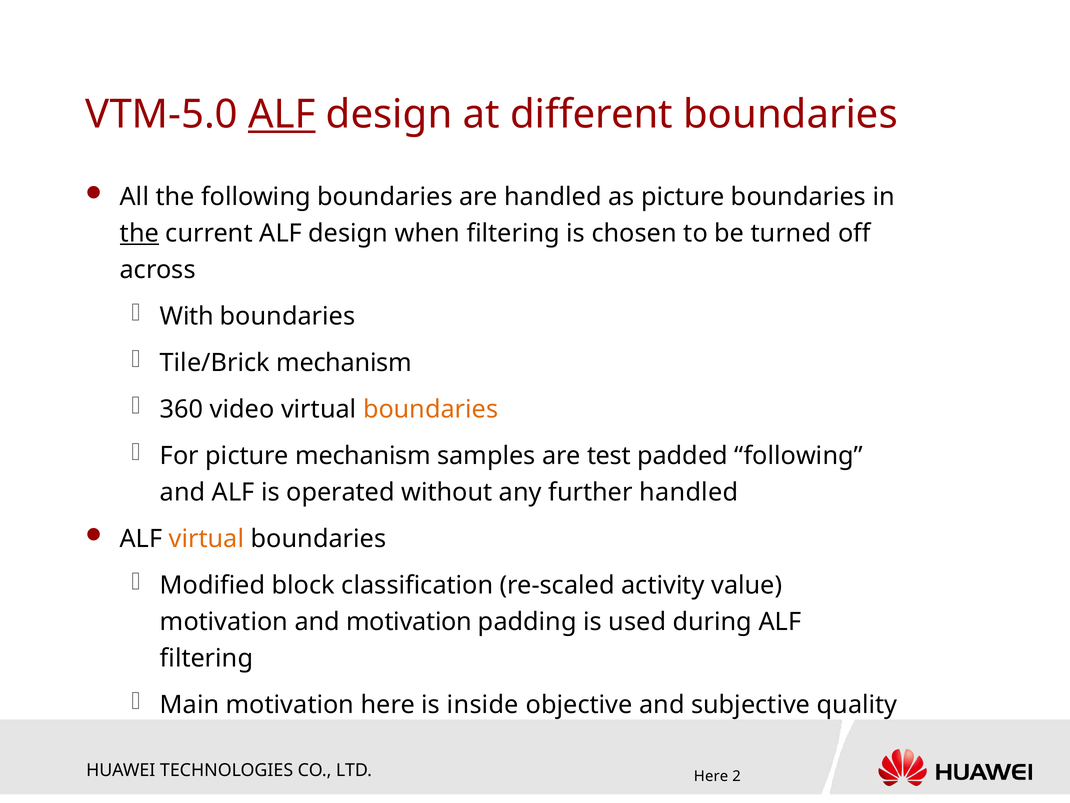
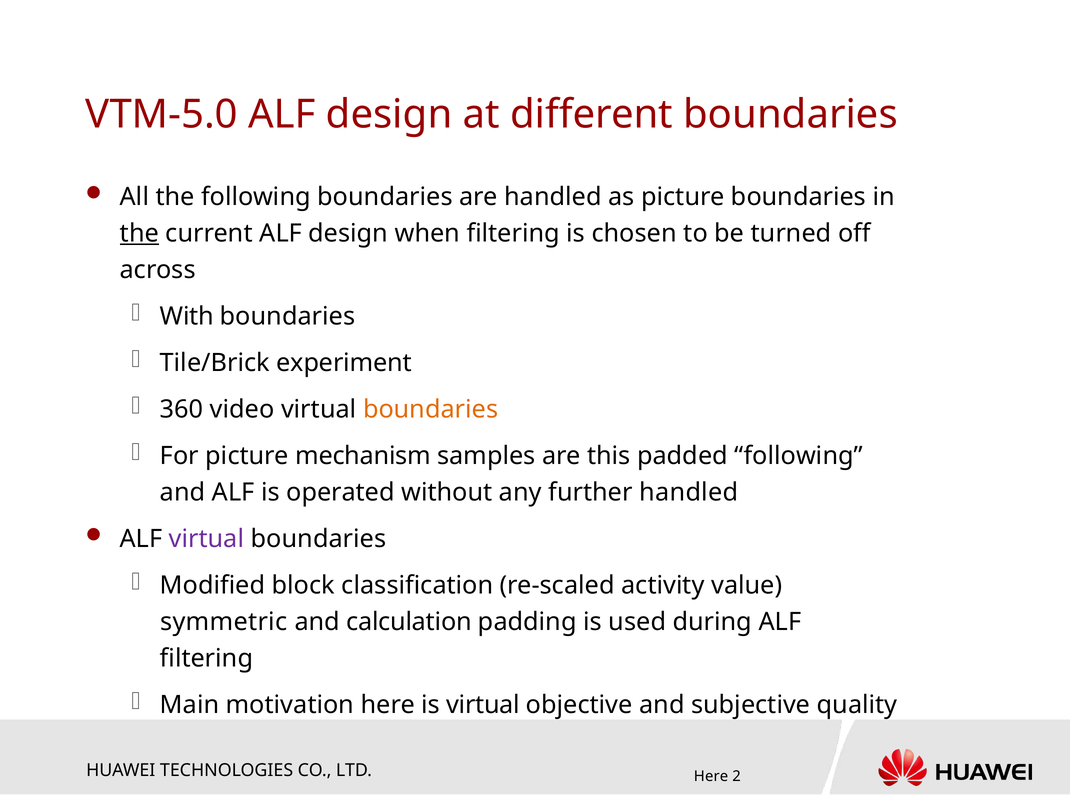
ALF underline: present -> none (282, 114)
Tile/Brick mechanism: mechanism -> experiment (344, 363)
test: test -> this (609, 456)
virtual colour: orange -> purple (207, 539)
motivation: motivation -> symmetric (224, 622)
and motivation: motivation -> calculation (409, 622)
is inside: inside -> virtual (483, 705)
